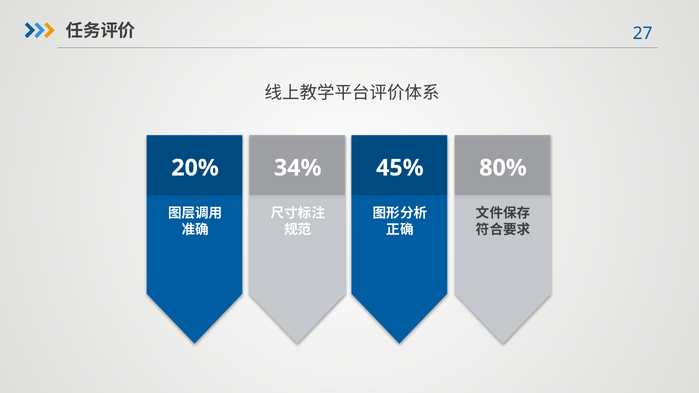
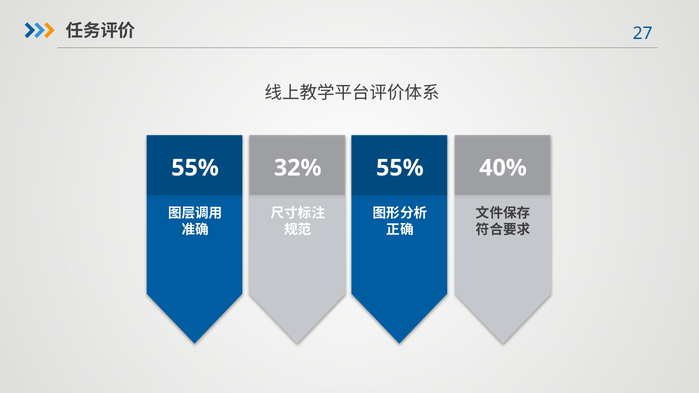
20%: 20% -> 55% (195, 168)
34%: 34% -> 32% (298, 168)
45%: 45% -> 55% (400, 168)
80%: 80% -> 40% (503, 168)
